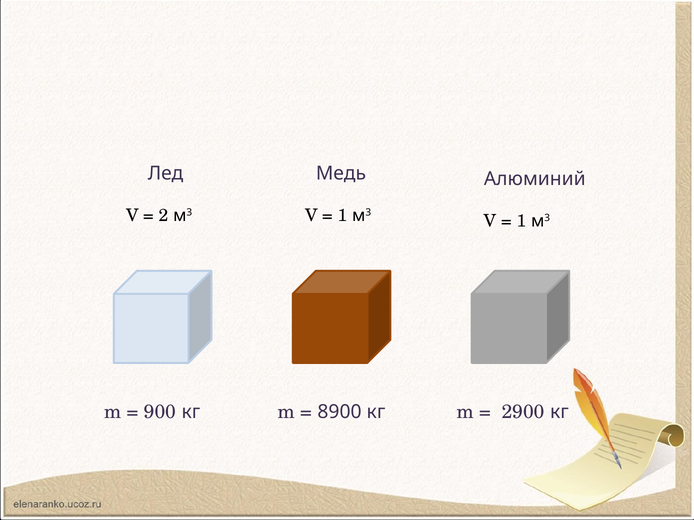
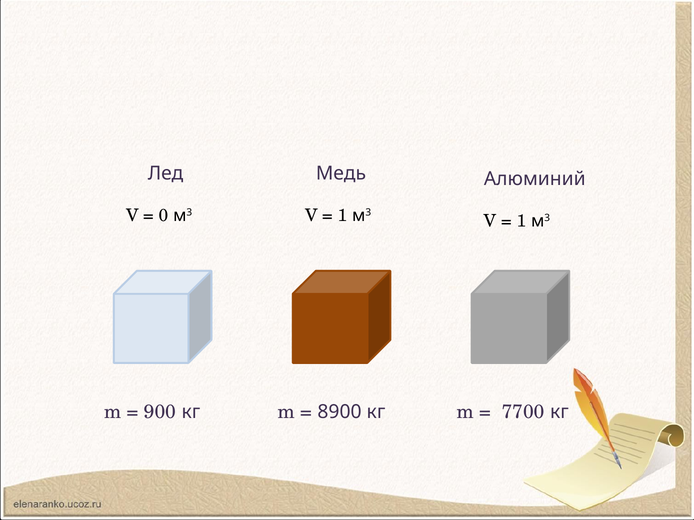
2: 2 -> 0 (164, 216)
2900: 2900 -> 7700 (523, 412)
